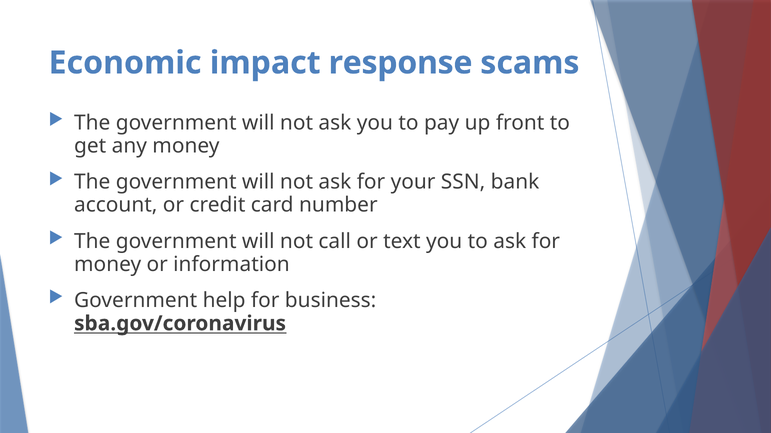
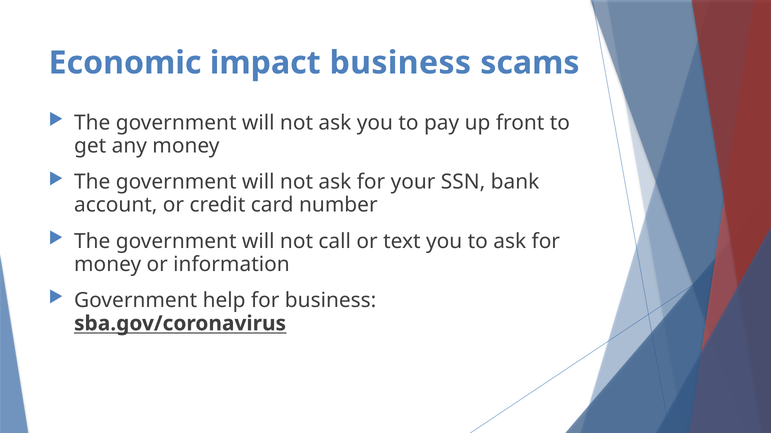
impact response: response -> business (400, 63)
